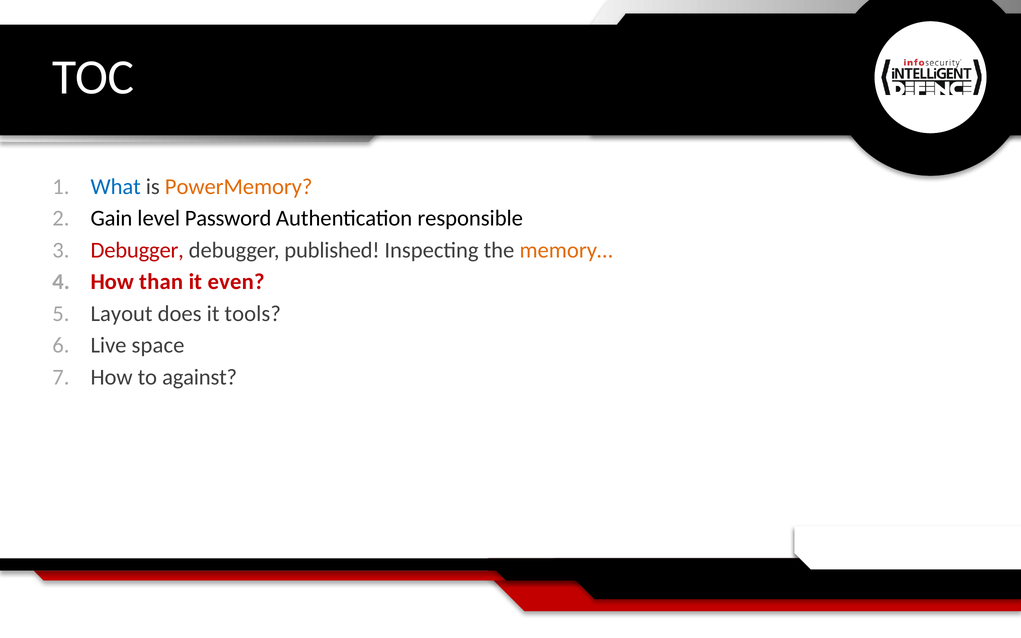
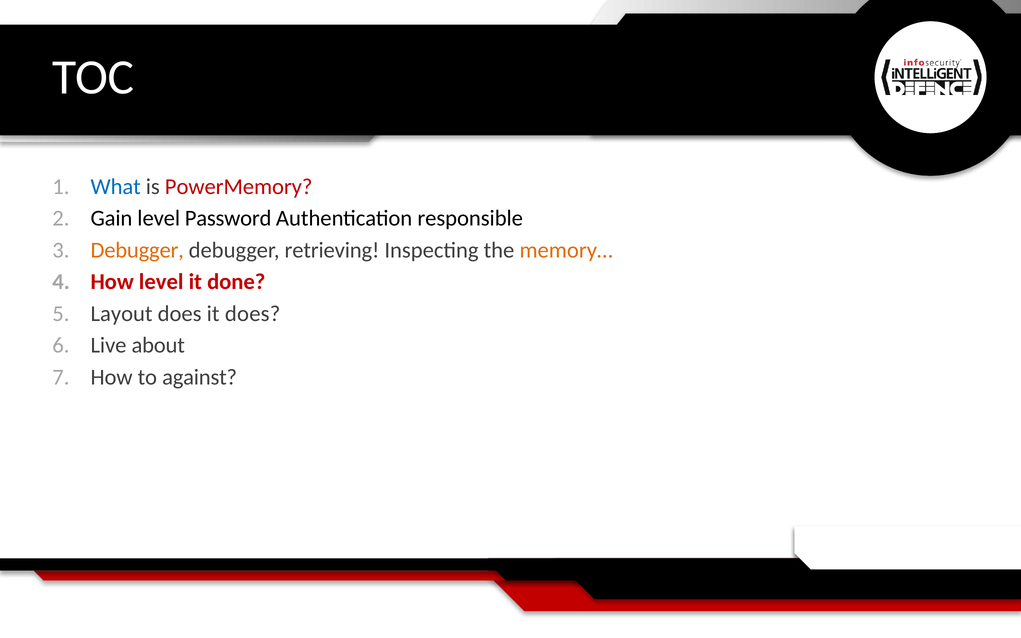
PowerMemory colour: orange -> red (239, 187)
Debugger colour: red -> orange (137, 250)
published: published -> retrieving (332, 250)
How than: than -> level (161, 282)
even: even -> done (236, 282)
it tools: tools -> does (253, 314)
space: space -> about (158, 345)
